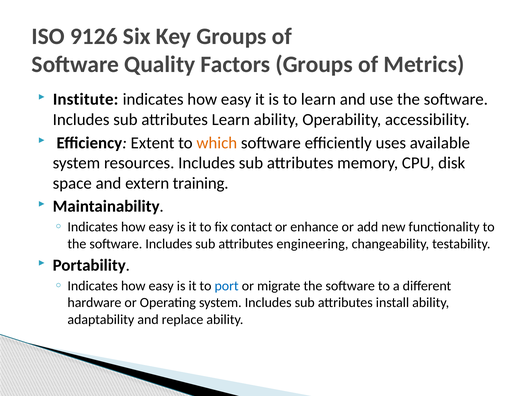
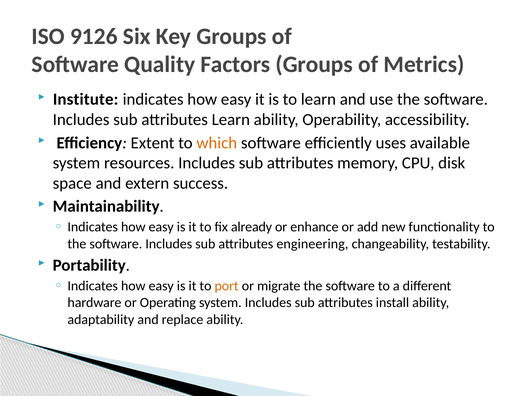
training: training -> success (201, 183)
contact: contact -> already (251, 227)
port colour: blue -> orange (227, 286)
